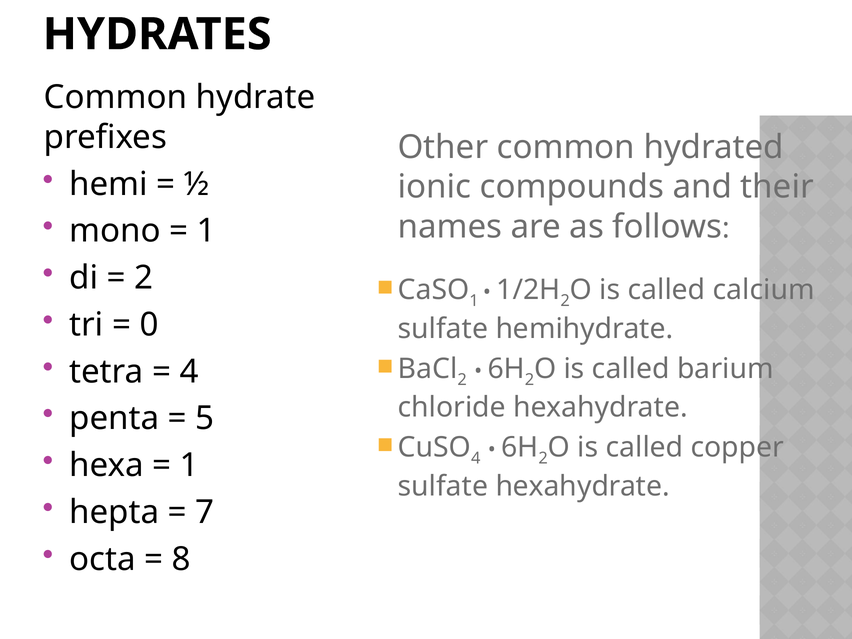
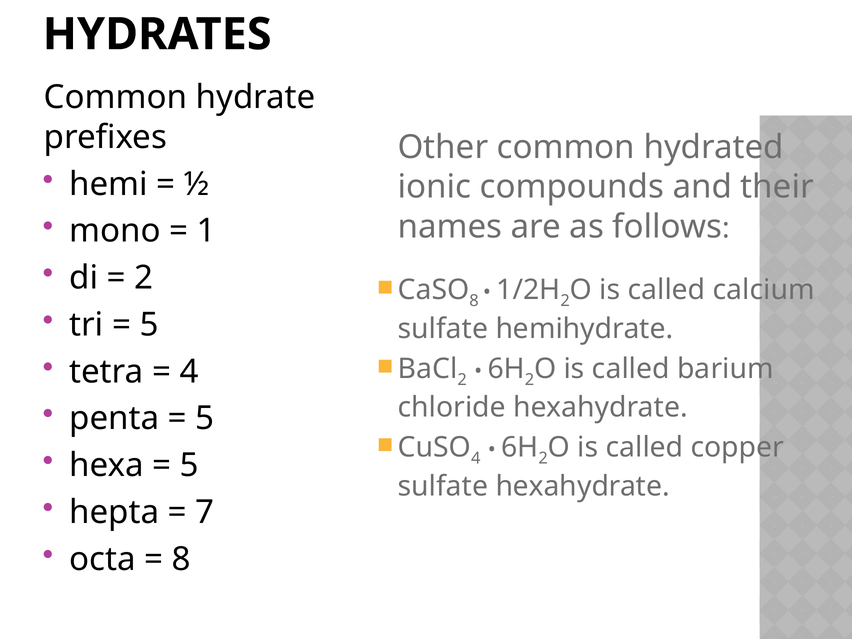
1: 1 -> 8 (474, 301)
0: 0 -> 5 (149, 325)
1: 1 -> 5 (189, 465)
